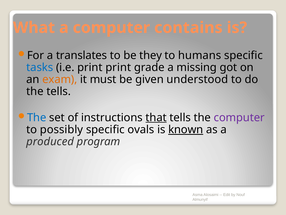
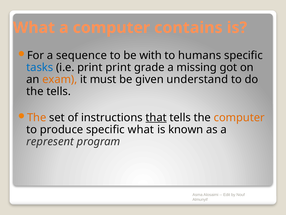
translates: translates -> sequence (81, 55)
they: they -> with (151, 55)
understood: understood -> understand (197, 79)
The colour: blue -> orange (37, 117)
computer colour: purple -> orange (239, 117)
possibly: possibly -> produce (62, 129)
specific ovals: ovals -> what (141, 129)
known underline: present -> none (186, 129)
produced: produced -> represent (50, 141)
